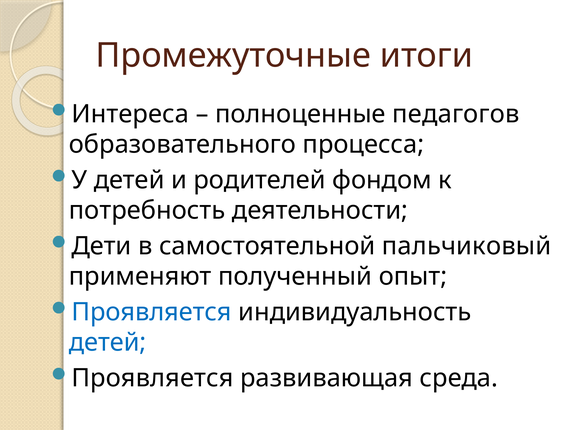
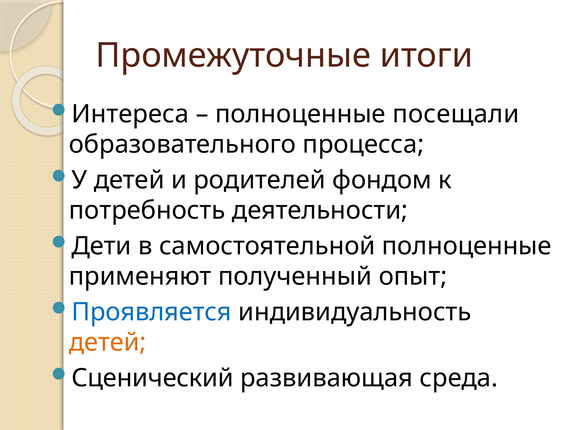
педагогов: педагогов -> посещали (456, 114)
самостоятельной пальчиковый: пальчиковый -> полноценные (467, 246)
детей colour: blue -> orange (108, 342)
Проявляется: Проявляется -> Сценический (153, 378)
